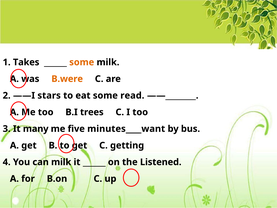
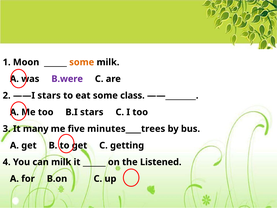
Takes: Takes -> Moon (26, 62)
B.were colour: orange -> purple (67, 79)
read: read -> class (132, 95)
B.I trees: trees -> stars (92, 112)
minutes____want: minutes____want -> minutes____trees (126, 129)
